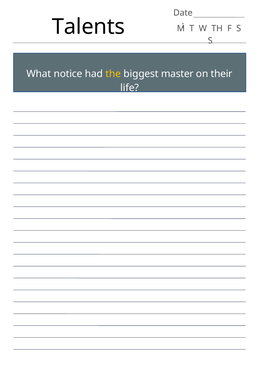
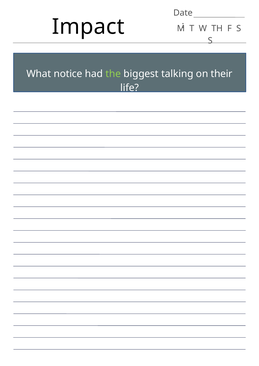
Talents: Talents -> Impact (88, 27)
the colour: yellow -> light green (113, 74)
master: master -> talking (177, 74)
